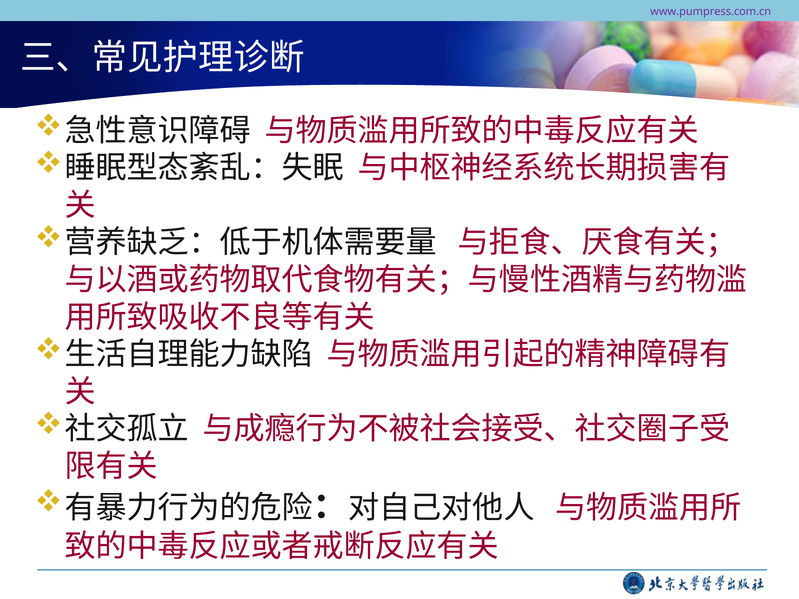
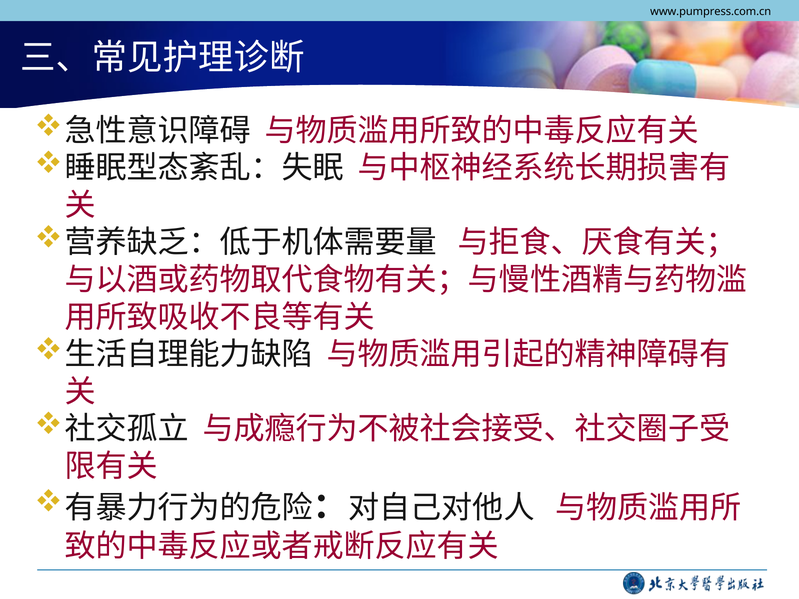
www.pumpress.com.cn colour: purple -> black (711, 11)
